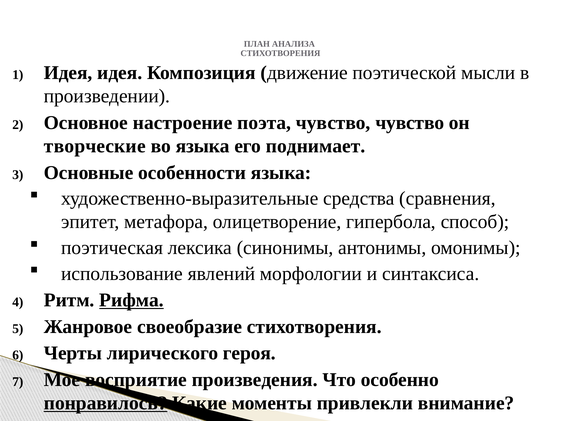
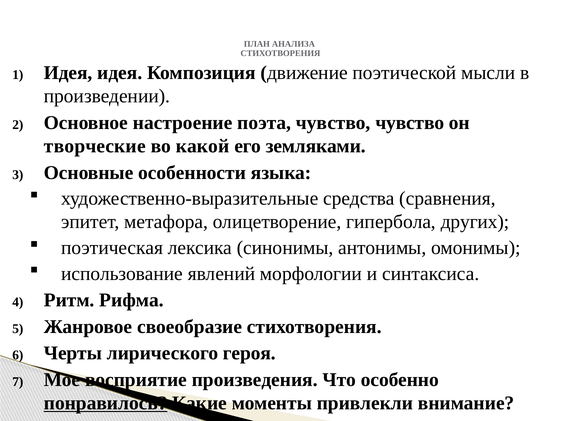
во языка: языка -> какой (203, 146)
поднимает: поднимает -> земляками (316, 146)
способ: способ -> других (475, 222)
Рифма underline: present -> none (131, 300)
